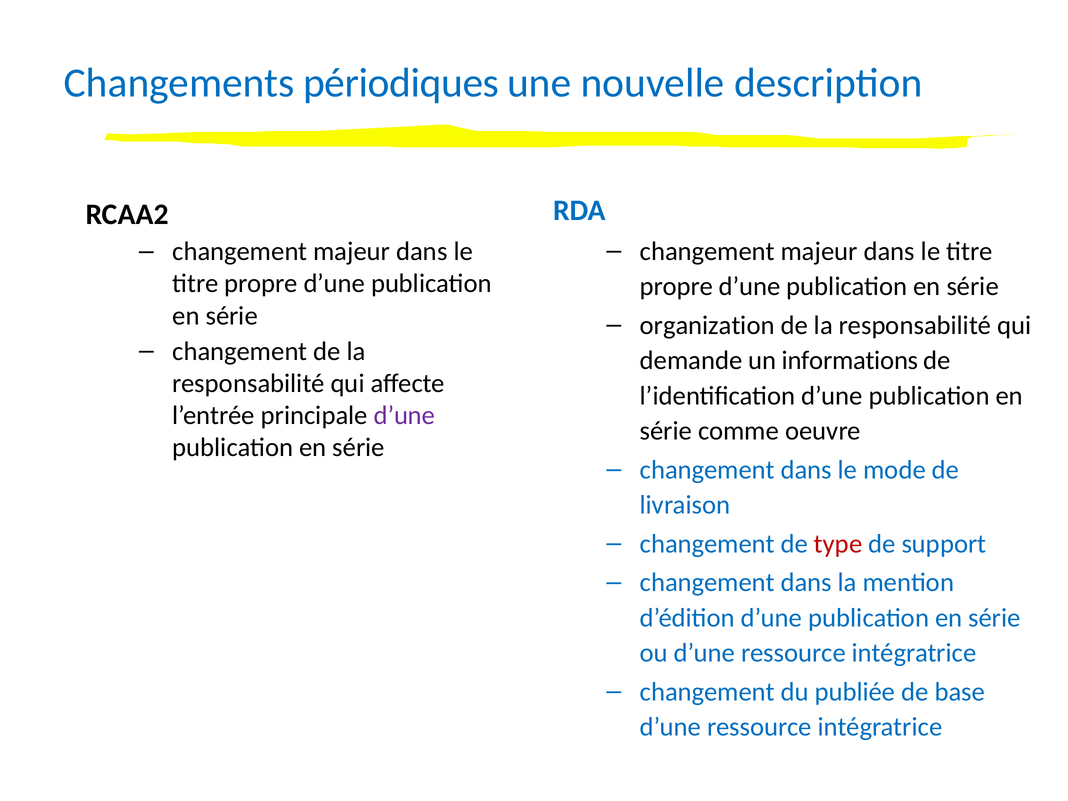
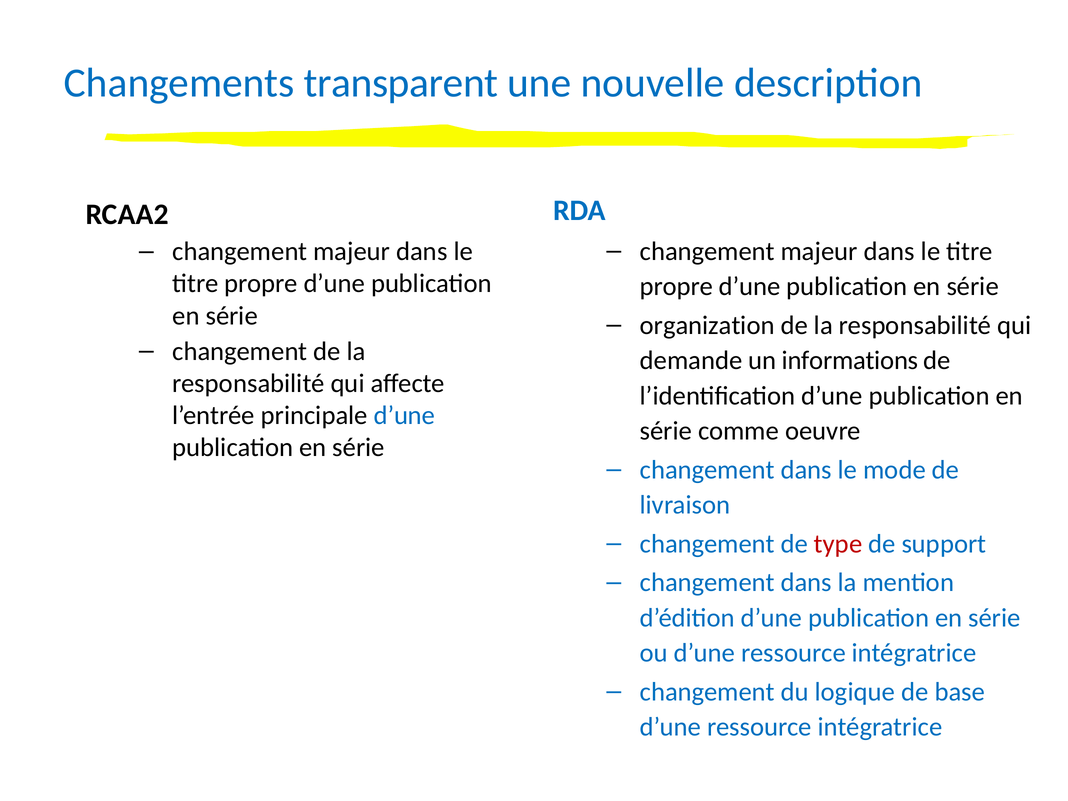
périodiques: périodiques -> transparent (401, 83)
d’une colour: purple -> blue (404, 415)
publiée: publiée -> logique (855, 692)
